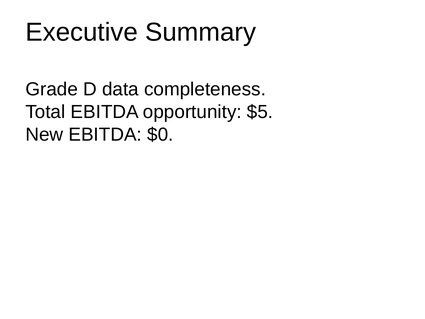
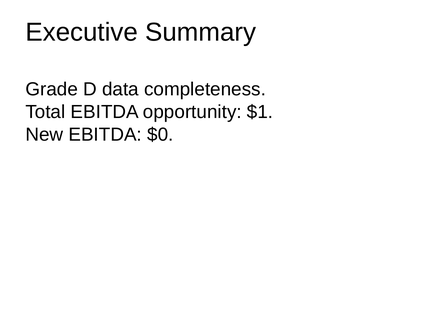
$5: $5 -> $1 (260, 112)
